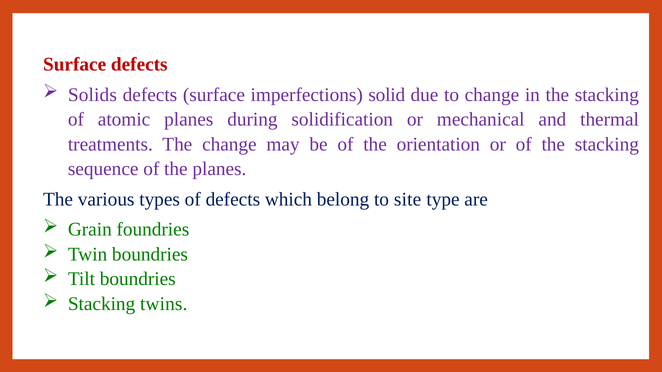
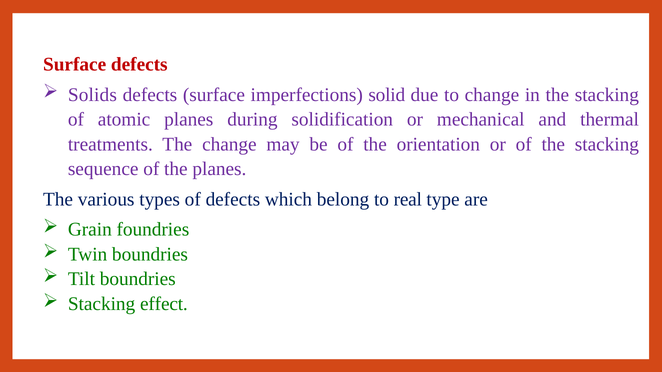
site: site -> real (408, 199)
twins: twins -> effect (164, 304)
